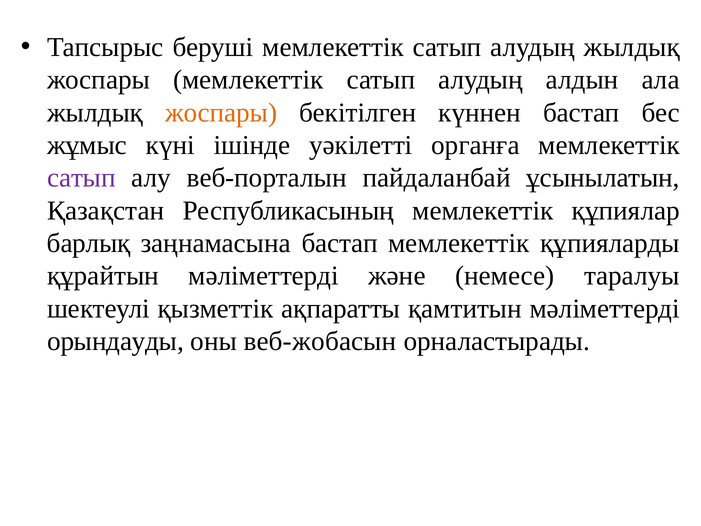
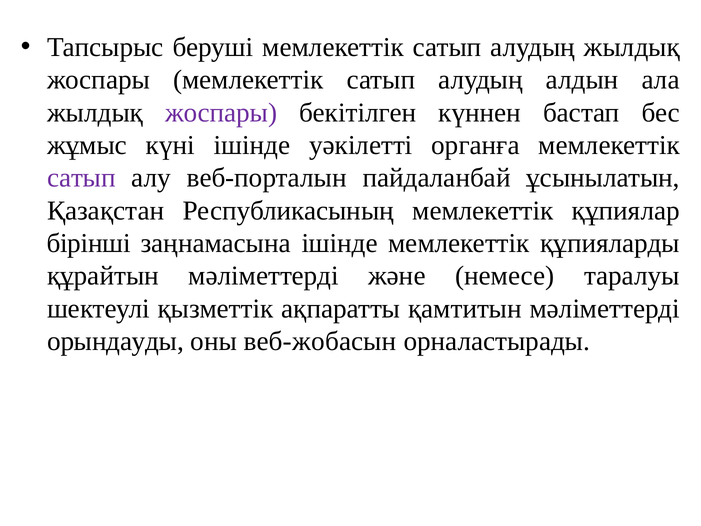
жоспары colour: orange -> purple (221, 113)
барлық: барлық -> бірінші (89, 243)
заңнамасына бастап: бастап -> iшiнде (340, 243)
